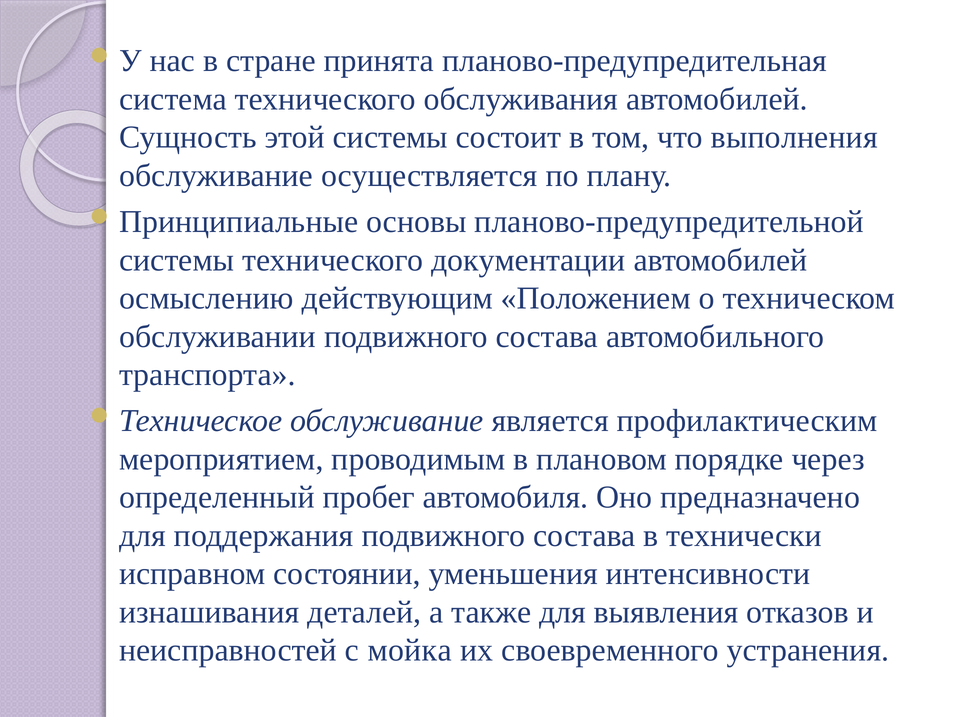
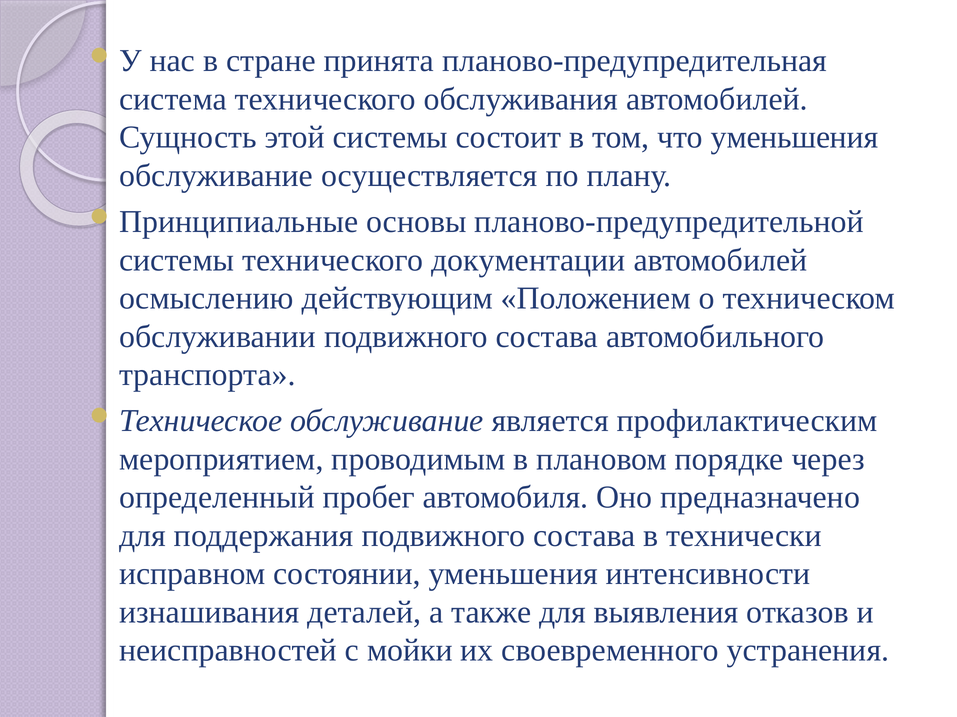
что выполнения: выполнения -> уменьшения (795, 137)
мойка: мойка -> мойки (410, 651)
